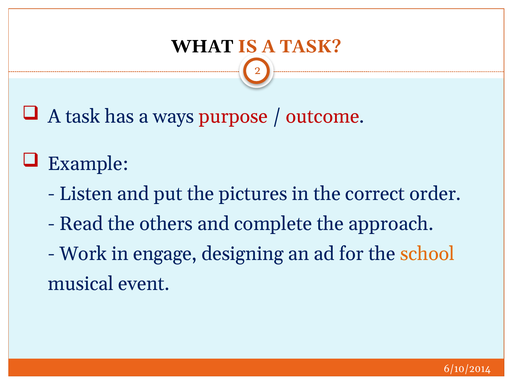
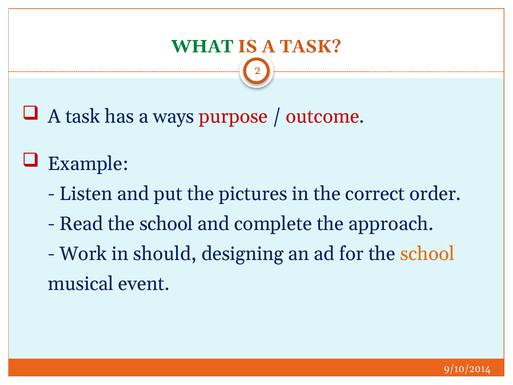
WHAT colour: black -> green (202, 46)
Read the others: others -> school (166, 224)
engage: engage -> should (165, 254)
6/10/2014: 6/10/2014 -> 9/10/2014 (467, 369)
